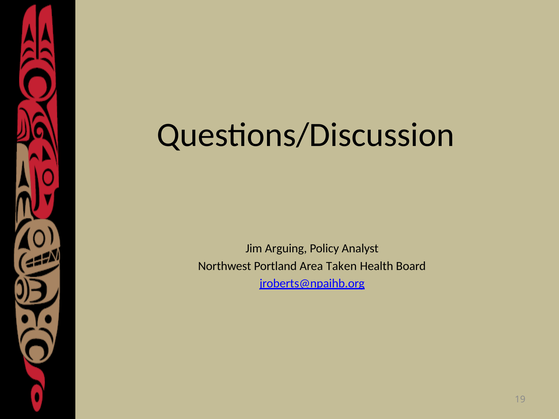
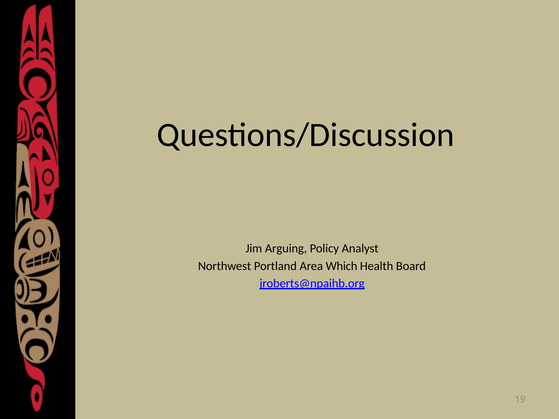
Taken: Taken -> Which (342, 266)
